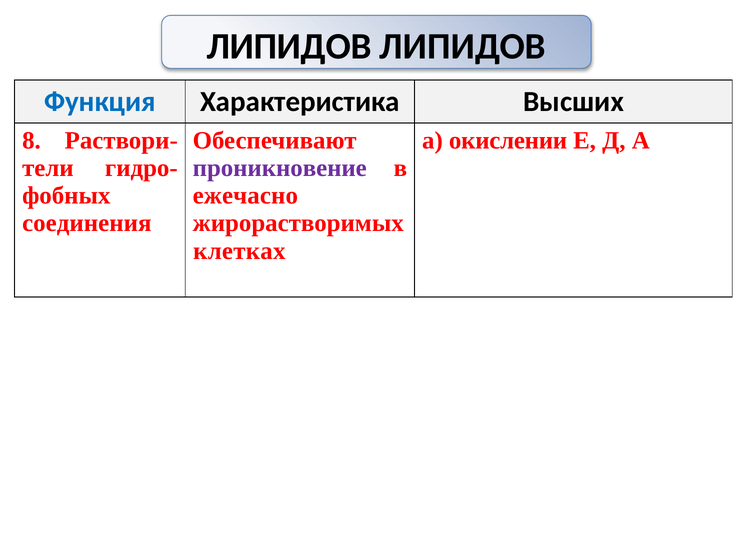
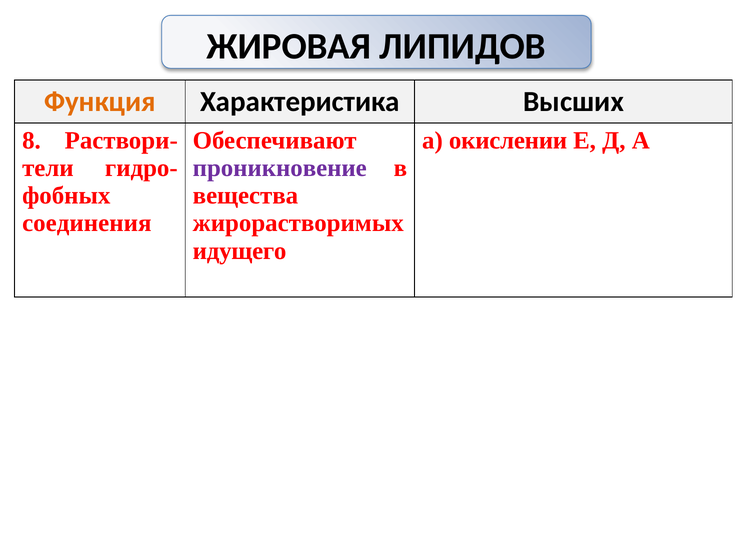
ЛИПИДОВ: ЛИПИДОВ -> ЖИРОВАЯ (289, 47)
Функция colour: blue -> orange (100, 102)
ежечасно: ежечасно -> вещества (245, 196)
клетках: клетках -> идущего (240, 251)
